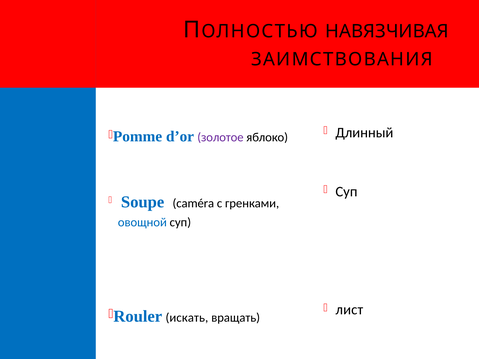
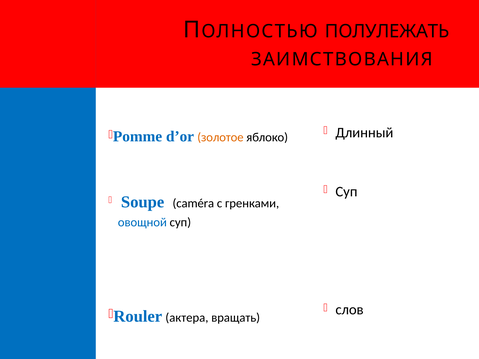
НАВЯЗЧИВАЯ: НАВЯЗЧИВАЯ -> ПОЛУЛЕЖАТЬ (387, 31)
золотое colour: purple -> orange (220, 138)
лист: лист -> слов (350, 310)
искать: искать -> актера (187, 318)
